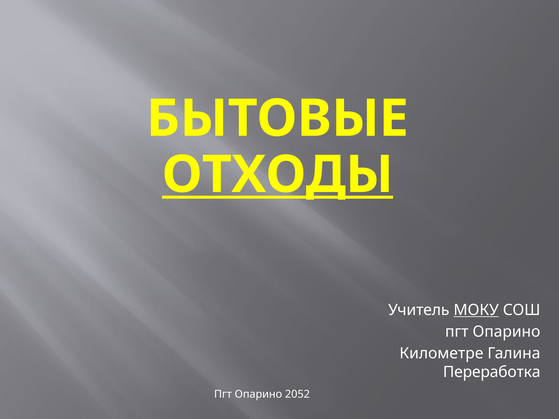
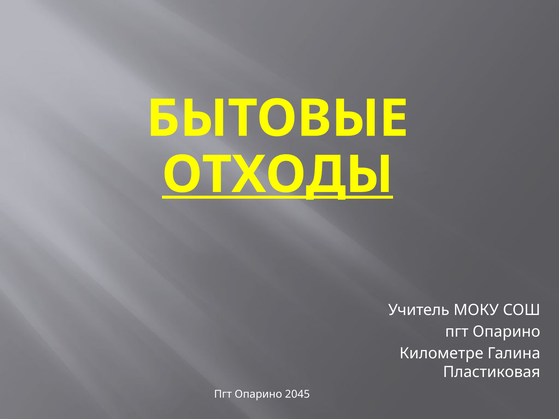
МОКУ underline: present -> none (476, 310)
Переработка: Переработка -> Пластиковая (492, 372)
2052: 2052 -> 2045 (297, 394)
